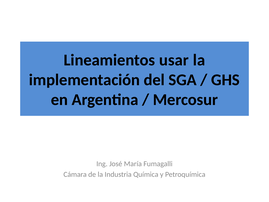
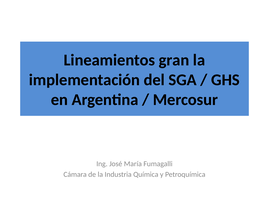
usar: usar -> gran (174, 60)
